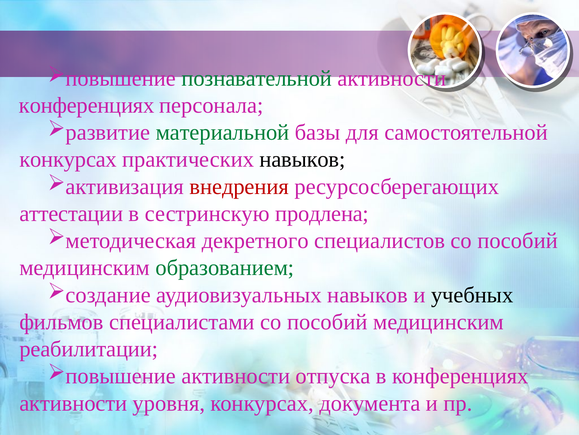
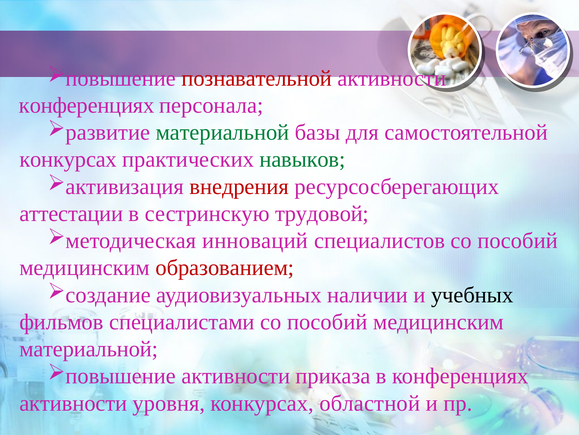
познавательной colour: green -> red (257, 78)
навыков colour: black -> green (302, 159)
продлена: продлена -> трудовой (322, 213)
декретного: декретного -> инноваций (255, 240)
образованием colour: green -> red (225, 267)
аудиовизуальных навыков: навыков -> наличии (368, 294)
реабилитации: реабилитации -> материальной (89, 348)
отпуска: отпуска -> приказа (333, 376)
документа: документа -> областной (370, 403)
